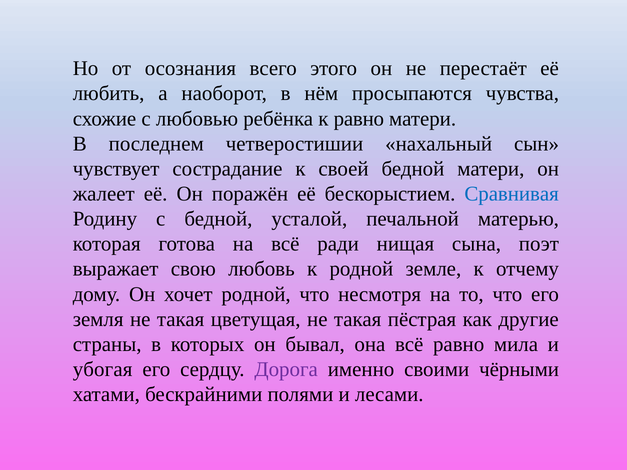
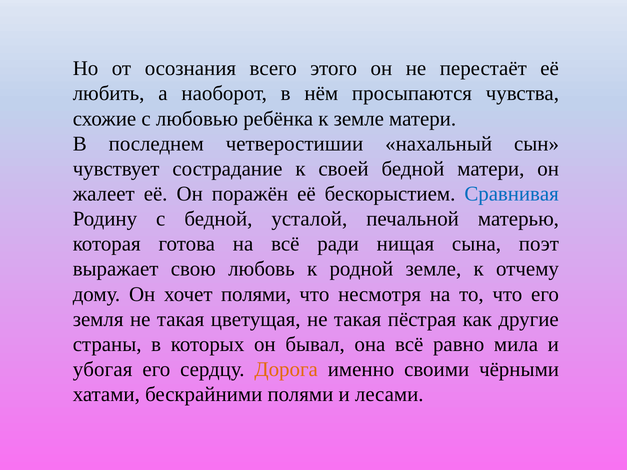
к равно: равно -> земле (359, 119)
хочет родной: родной -> полями (256, 294)
Дорога colour: purple -> orange (286, 370)
